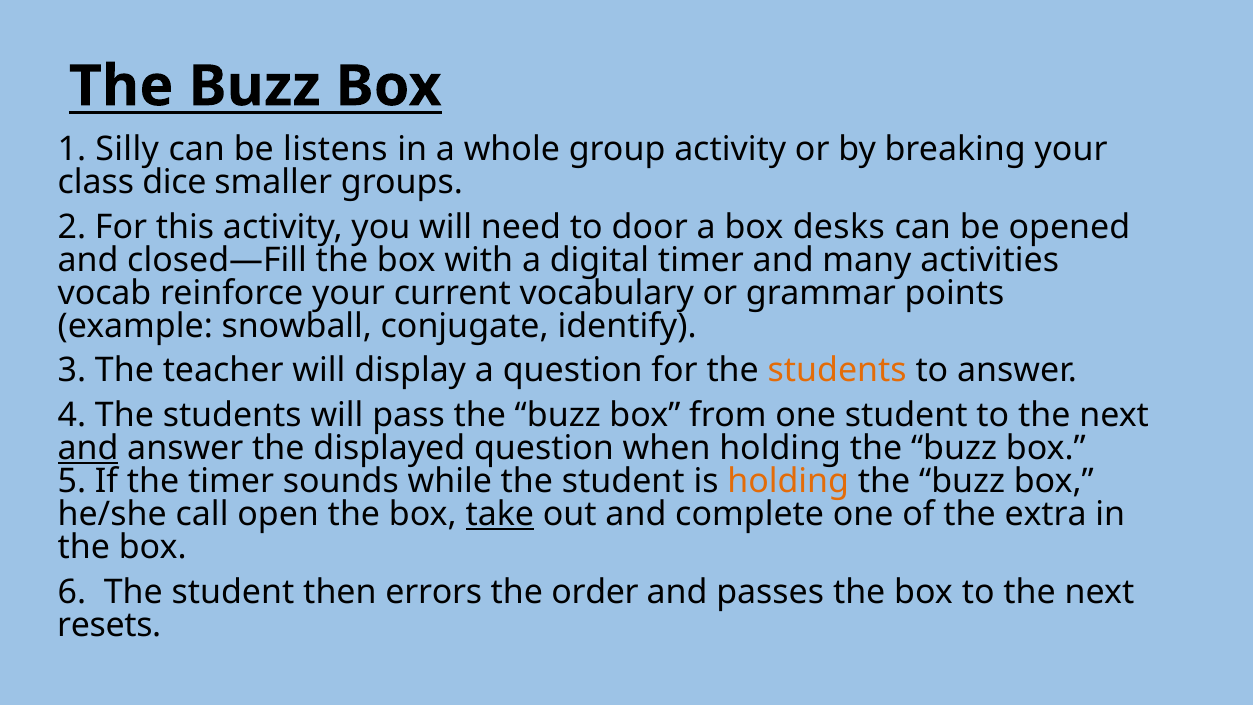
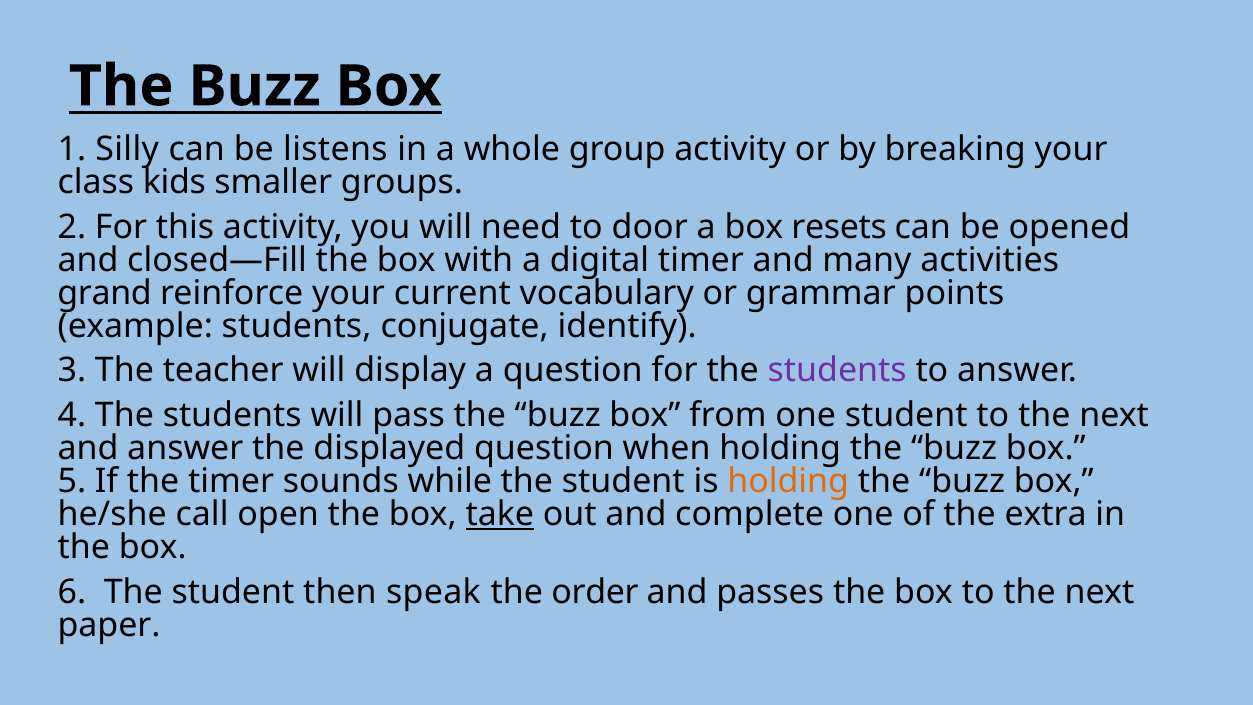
dice: dice -> kids (174, 182)
desks: desks -> resets (839, 227)
vocab: vocab -> grand (105, 293)
example snowball: snowball -> students (297, 326)
students colour: orange -> purple (837, 371)
and underline: present -> none (88, 448)
errors: errors -> speak (433, 592)
resets: resets -> paper (109, 625)
